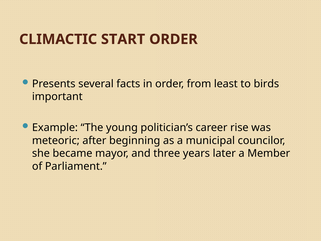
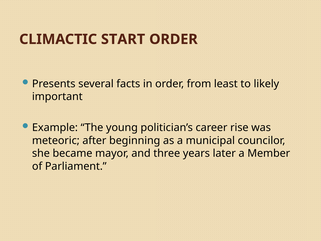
birds: birds -> likely (266, 84)
